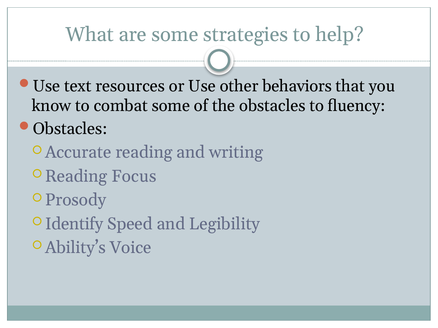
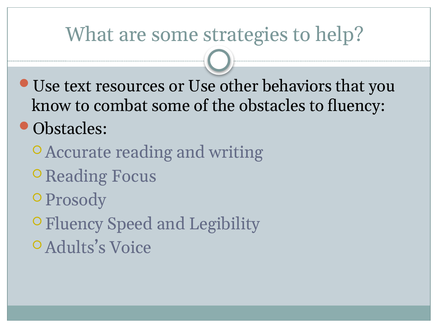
Identify: Identify -> Fluency (74, 224)
Ability’s: Ability’s -> Adults’s (75, 248)
